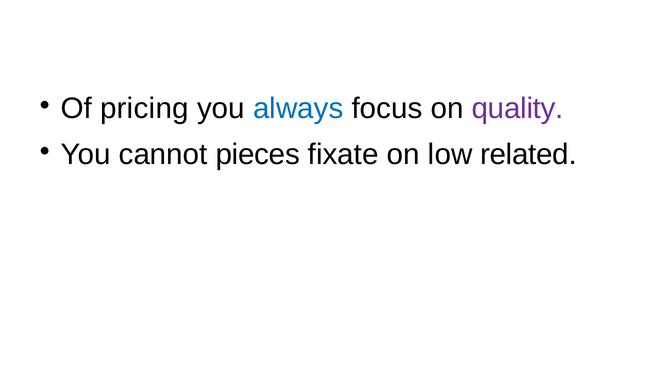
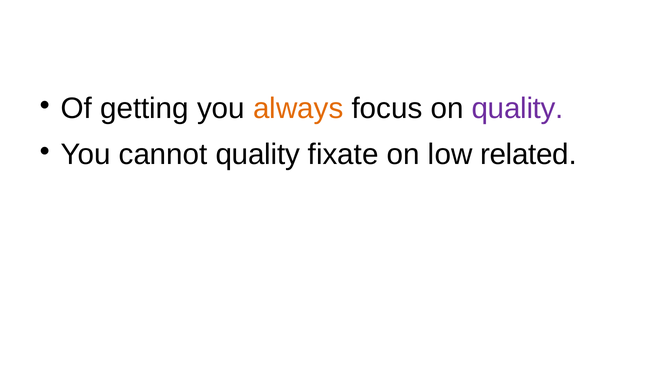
pricing: pricing -> getting (144, 109)
always colour: blue -> orange (298, 109)
cannot pieces: pieces -> quality (258, 155)
